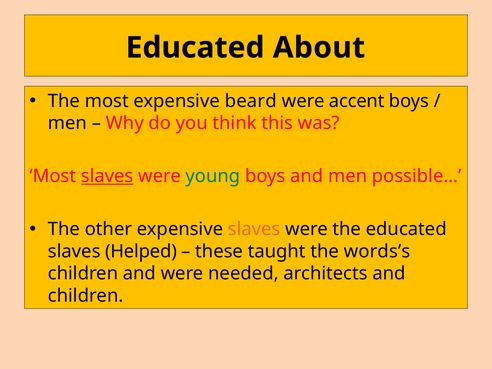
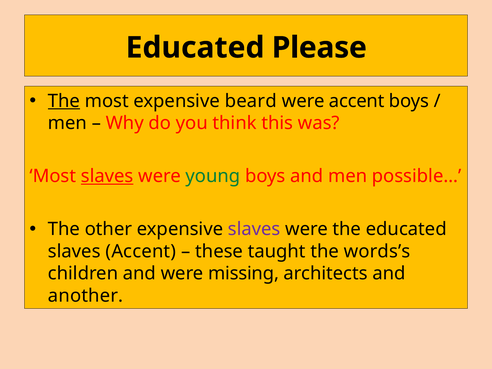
About: About -> Please (319, 48)
The underline: none -> present (64, 101)
slaves colour: orange -> purple (254, 229)
slaves Helped: Helped -> Accent (141, 251)
needed: needed -> missing (244, 274)
children: children -> another (86, 296)
